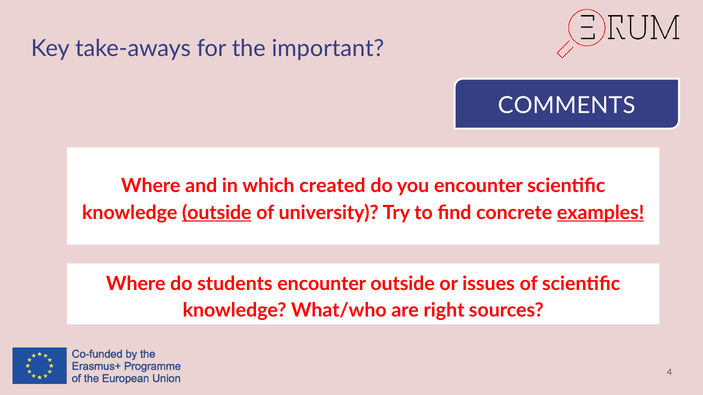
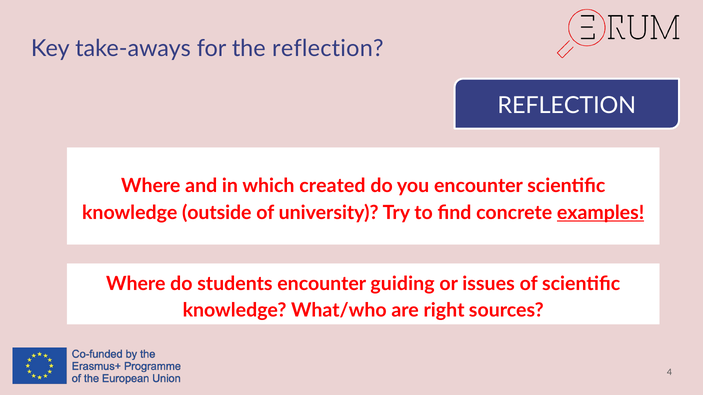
the important: important -> reflection (328, 49)
COMMENTS: COMMENTS -> REFLECTION (567, 105)
outside underline: present -> none (217, 213)
encounter outside: outside -> guiding (403, 284)
